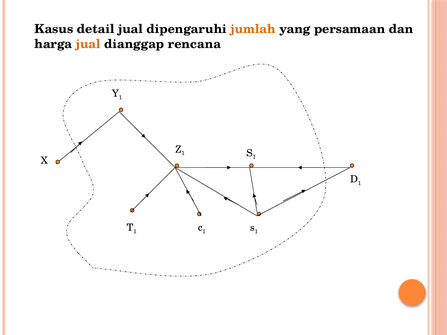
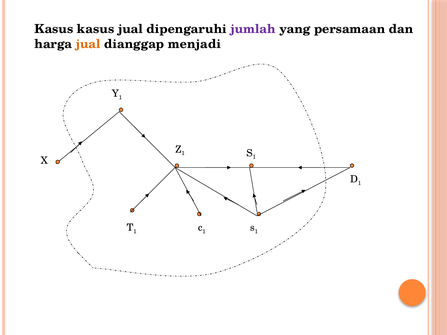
Kasus detail: detail -> kasus (96, 29)
jumlah colour: orange -> purple (253, 29)
rencana: rencana -> menjadi (194, 44)
